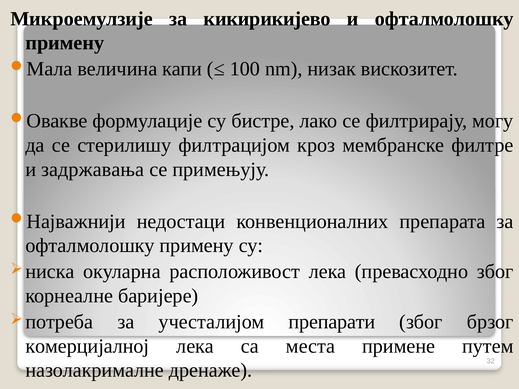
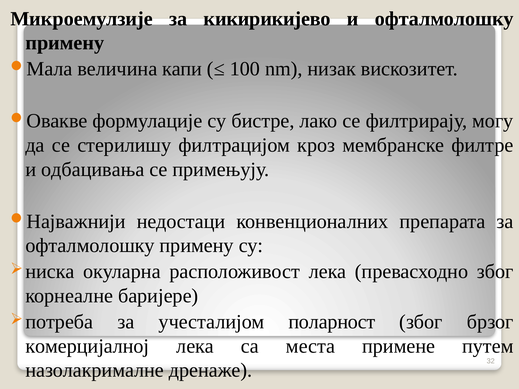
задржавања: задржавања -> одбацивања (93, 170)
препарати: препарати -> поларност (332, 322)
